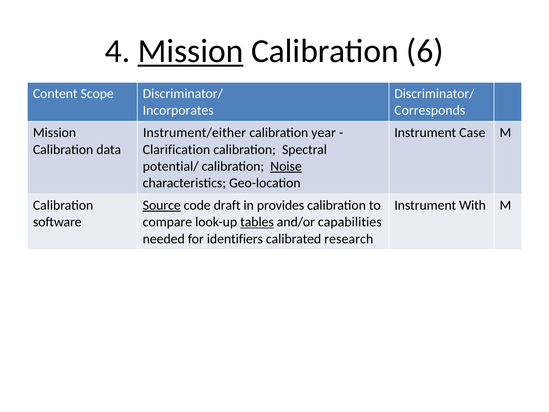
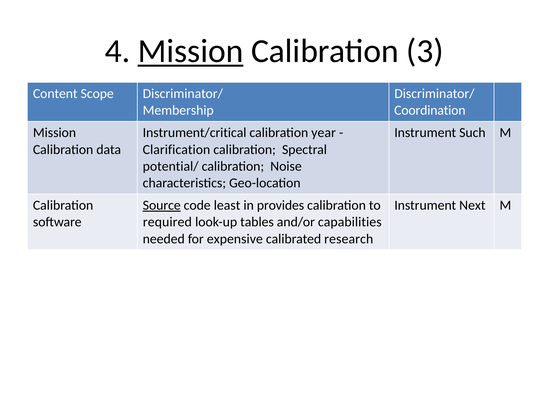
6: 6 -> 3 (425, 51)
Incorporates: Incorporates -> Membership (178, 110)
Corresponds: Corresponds -> Coordination (430, 110)
Instrument/either: Instrument/either -> Instrument/critical (195, 133)
Case: Case -> Such (472, 133)
Noise underline: present -> none (286, 166)
draft: draft -> least (227, 205)
With: With -> Next (472, 205)
compare: compare -> required (167, 222)
tables underline: present -> none (257, 222)
identifiers: identifiers -> expensive (235, 239)
